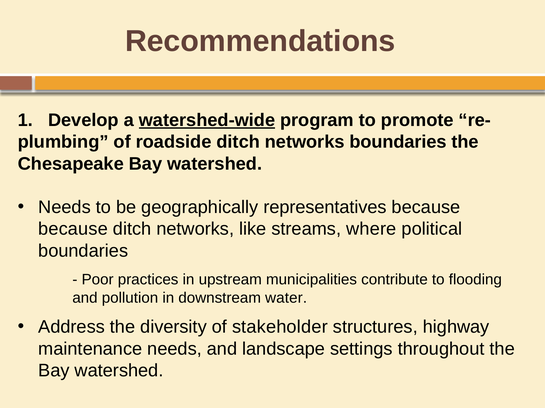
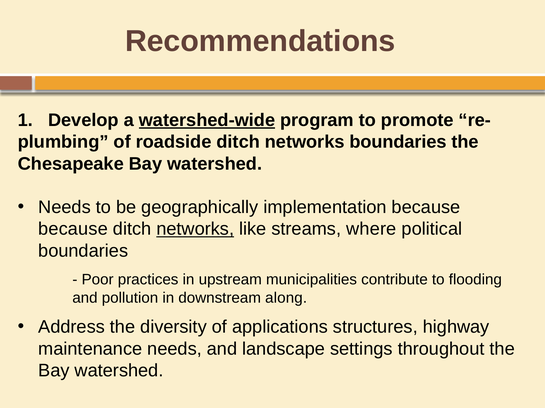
representatives: representatives -> implementation (325, 208)
networks underline: none -> present (195, 229)
water: water -> along (286, 298)
stakeholder: stakeholder -> applications (280, 328)
